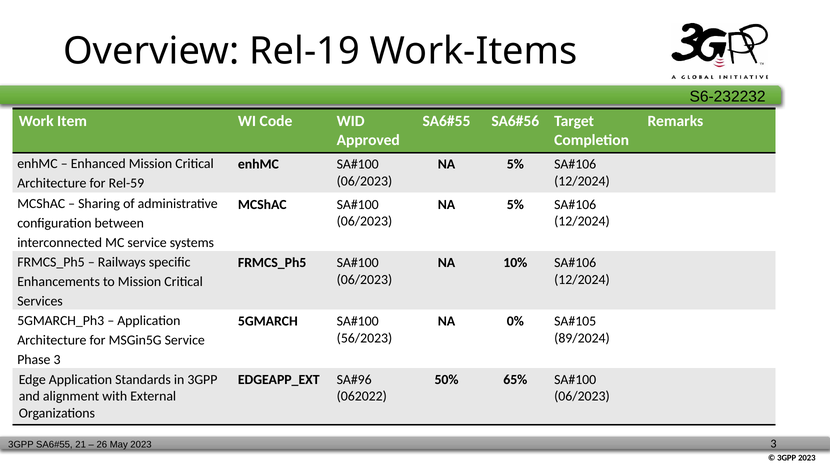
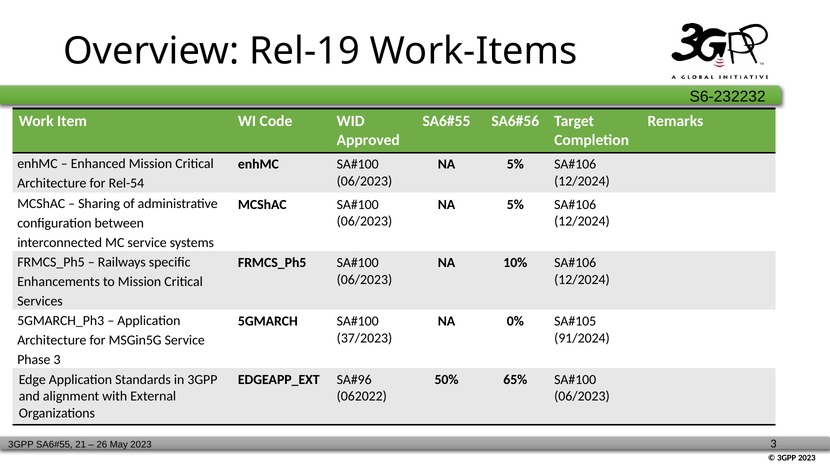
Rel-59: Rel-59 -> Rel-54 (126, 183)
56/2023: 56/2023 -> 37/2023 (364, 338)
89/2024: 89/2024 -> 91/2024 (582, 338)
